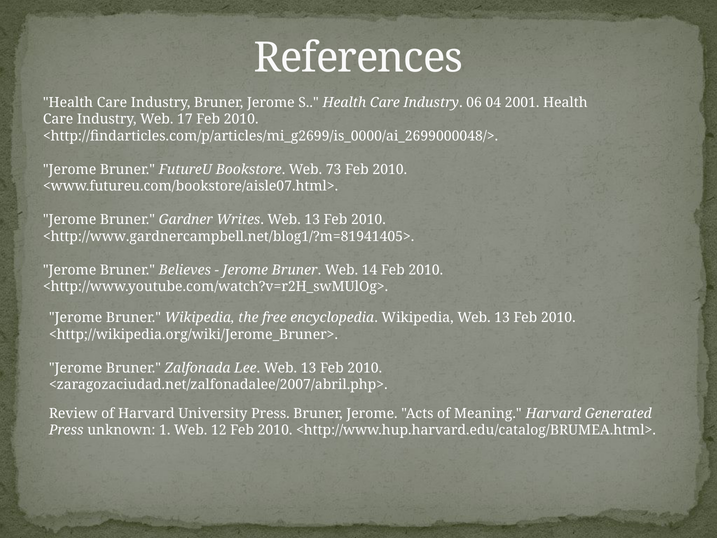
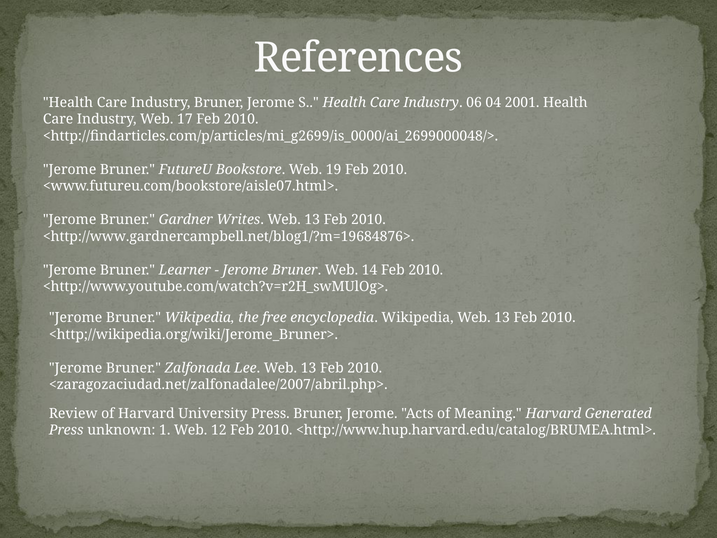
73: 73 -> 19 (334, 169)
<http://www.gardnercampbell.net/blog1/?m=81941405>: <http://www.gardnercampbell.net/blog1/?m=81941405> -> <http://www.gardnercampbell.net/blog1/?m=19684876> (229, 236)
Believes: Believes -> Learner (185, 270)
